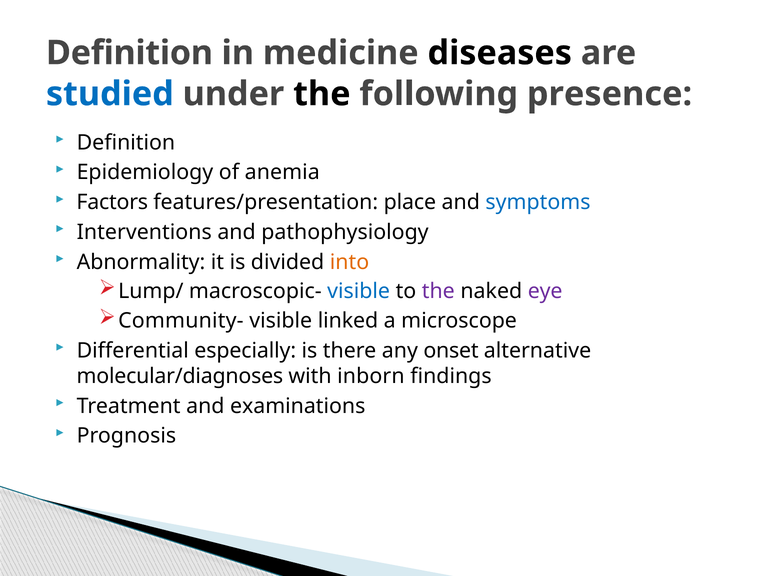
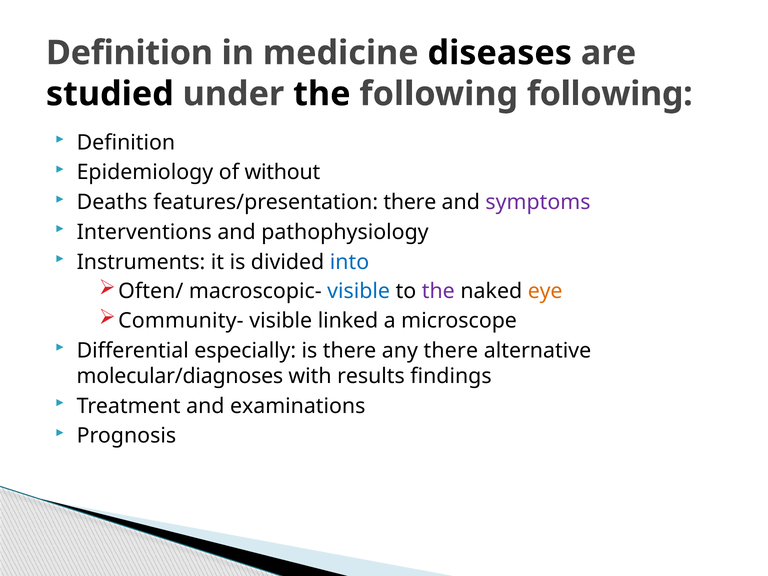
studied colour: blue -> black (110, 94)
following presence: presence -> following (610, 94)
anemia: anemia -> without (282, 172)
Factors: Factors -> Deaths (112, 202)
features/presentation place: place -> there (410, 202)
symptoms colour: blue -> purple (538, 202)
Abnormality: Abnormality -> Instruments (141, 262)
into colour: orange -> blue (349, 262)
Lump/: Lump/ -> Often/ (151, 291)
eye colour: purple -> orange (545, 291)
any onset: onset -> there (451, 351)
inborn: inborn -> results (371, 376)
